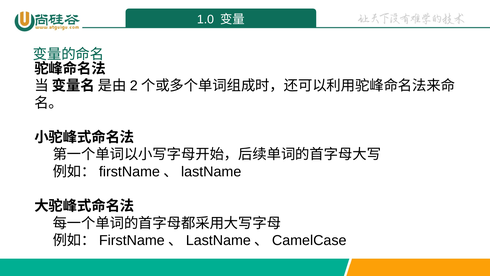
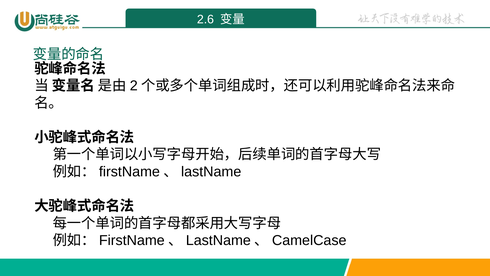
1.0: 1.0 -> 2.6 (205, 19)
